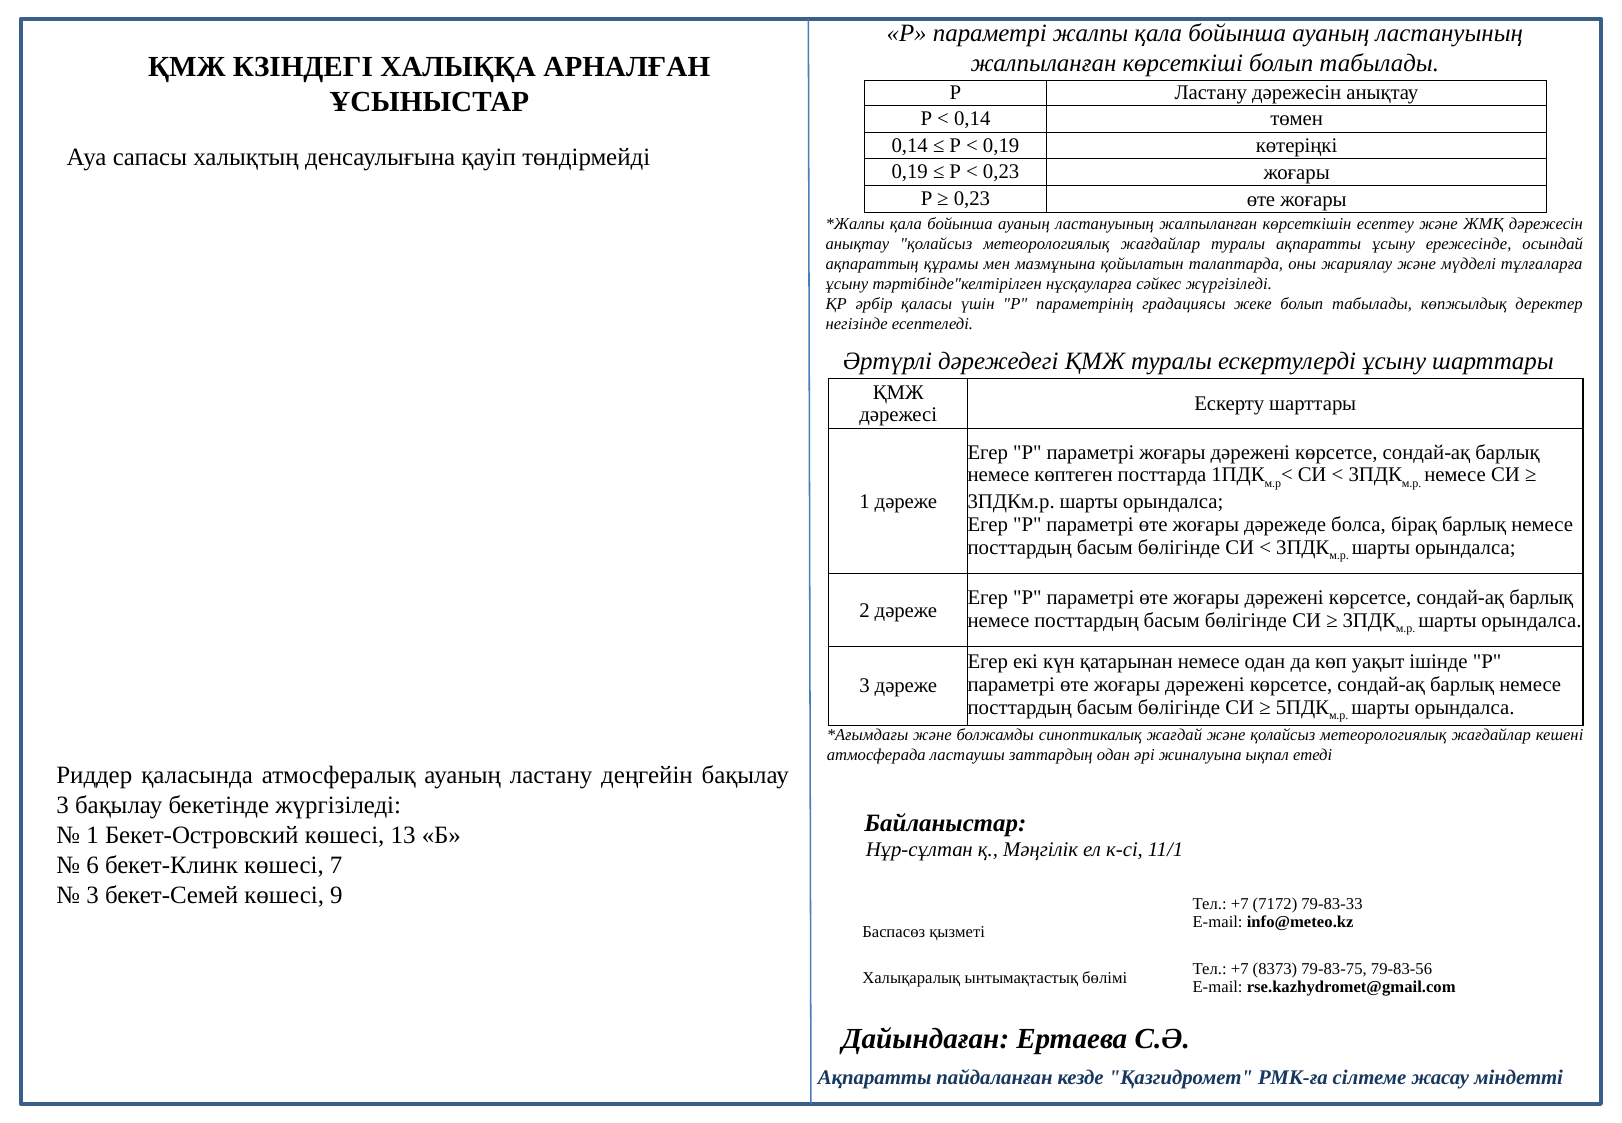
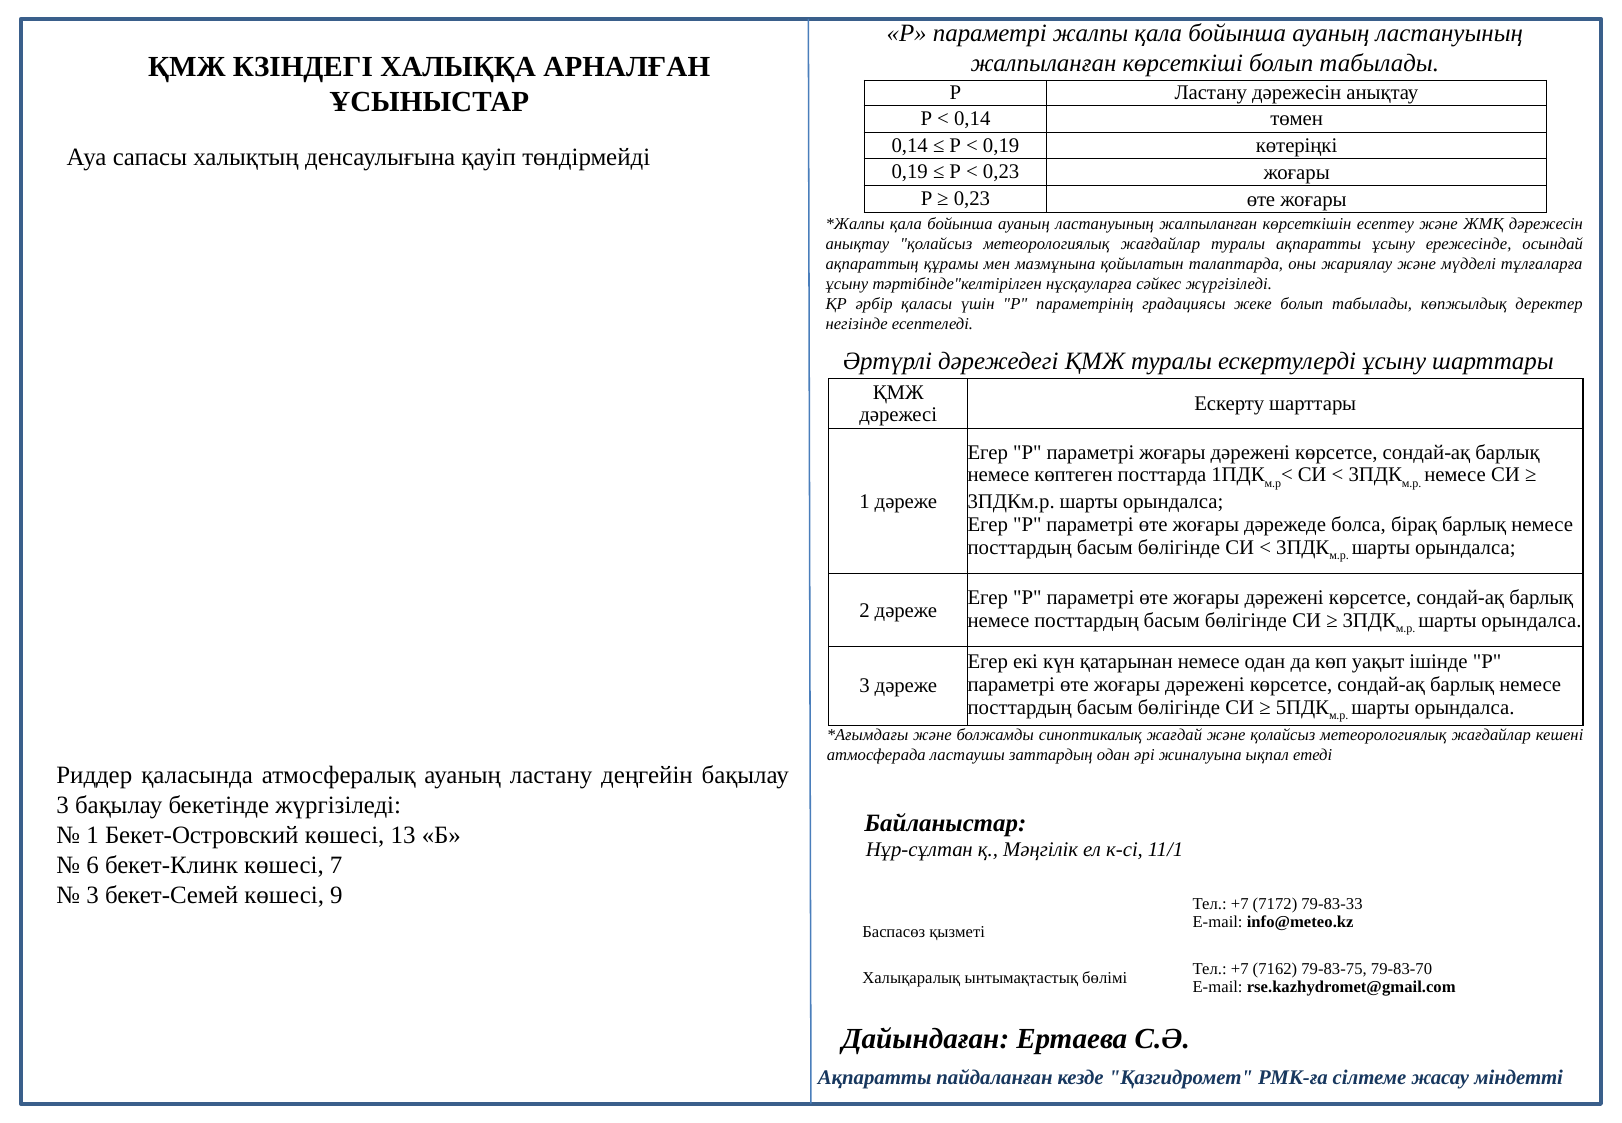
8373: 8373 -> 7162 (1275, 969)
79-83-56: 79-83-56 -> 79-83-70 (1402, 969)
